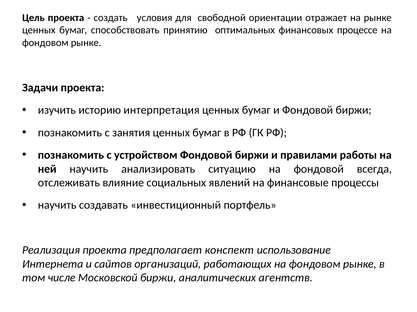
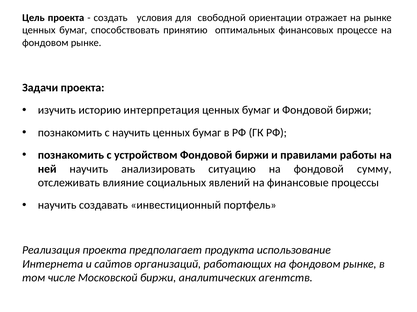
с занятия: занятия -> научить (131, 133)
всегда: всегда -> сумму (374, 169)
конспект: конспект -> продукта (229, 251)
